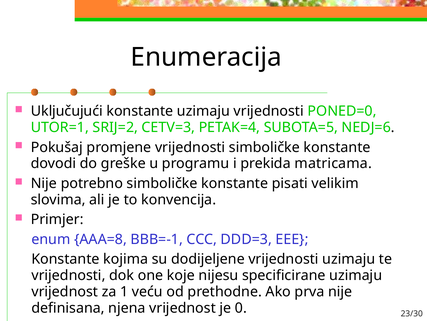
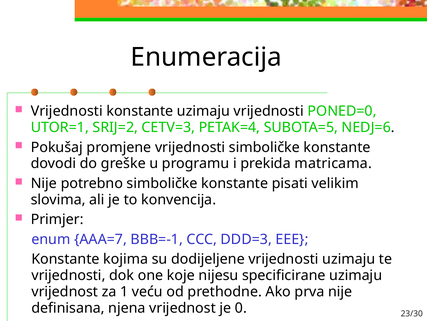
Uključujući: Uključujući -> Vrijednosti (67, 111)
AAA=8: AAA=8 -> AAA=7 (100, 239)
